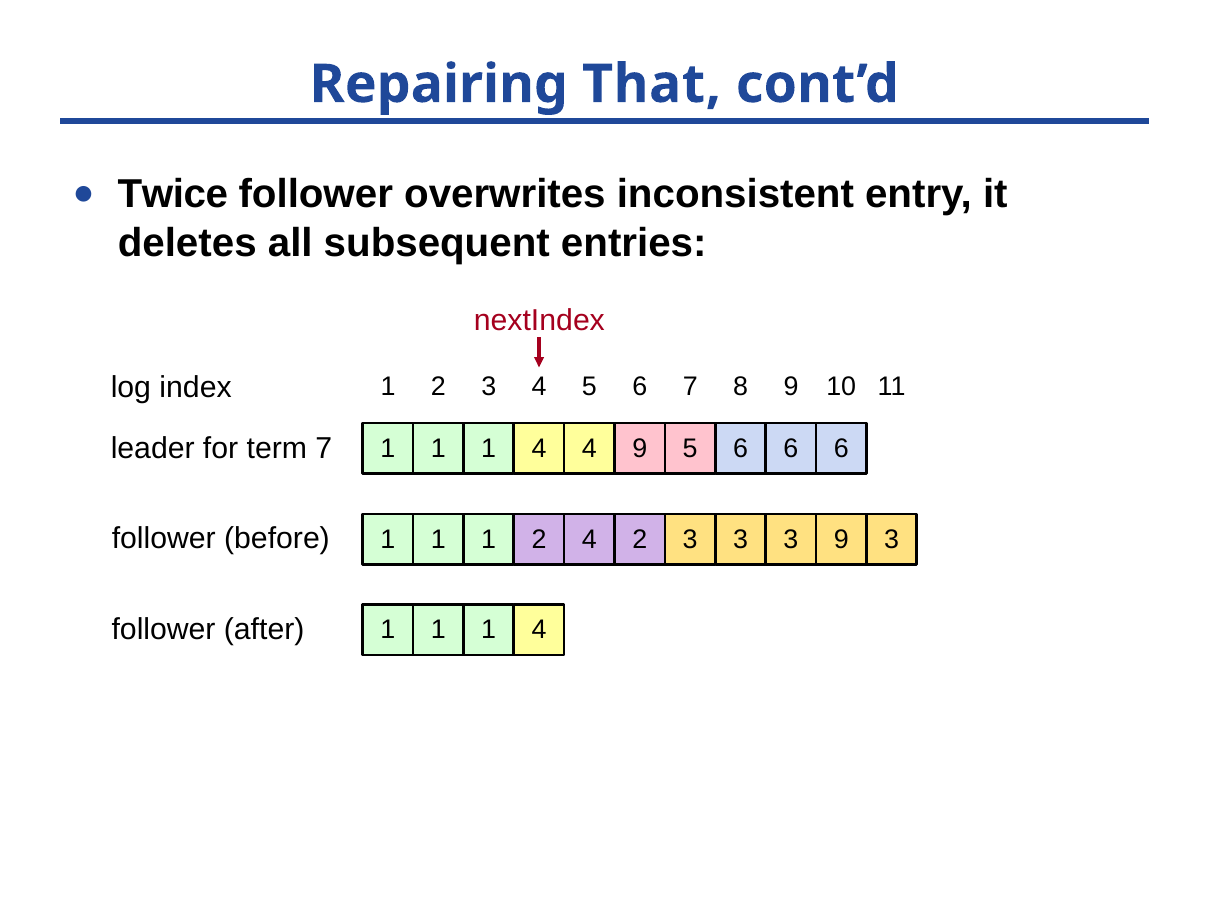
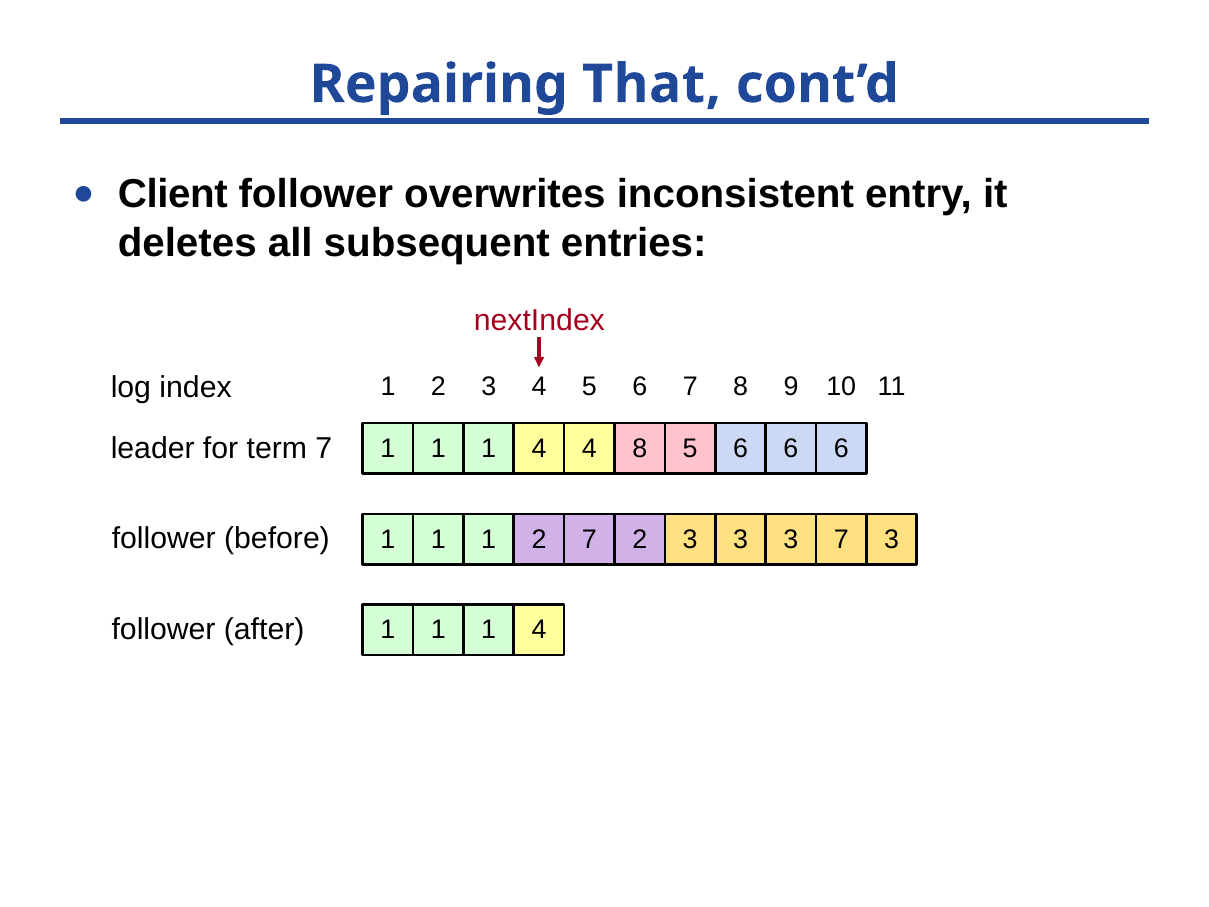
Twice: Twice -> Client (173, 194)
4 9: 9 -> 8 (640, 448)
2 4: 4 -> 7 (589, 539)
3 9: 9 -> 7 (841, 539)
